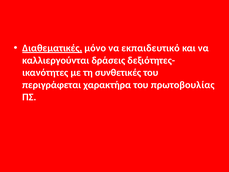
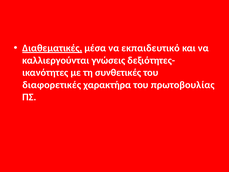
μόνο: μόνο -> μέσα (95, 48)
δράσεις: δράσεις -> γνώσεις (108, 60)
περιγράφεται: περιγράφεται -> διαφορετικές (52, 85)
